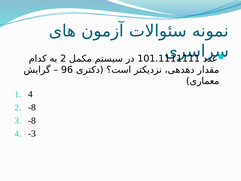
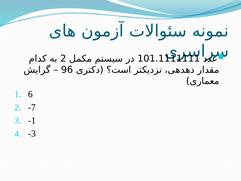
4: 4 -> 6 (30, 94)
2 -8: -8 -> -7 (32, 107)
-8: -8 -> -1 (32, 120)
